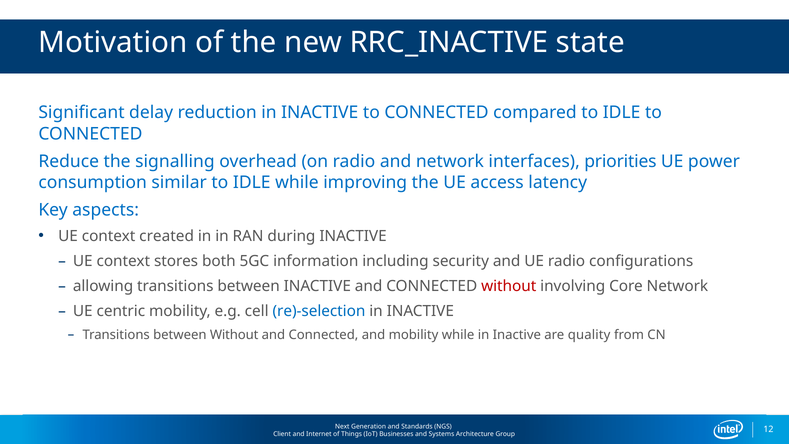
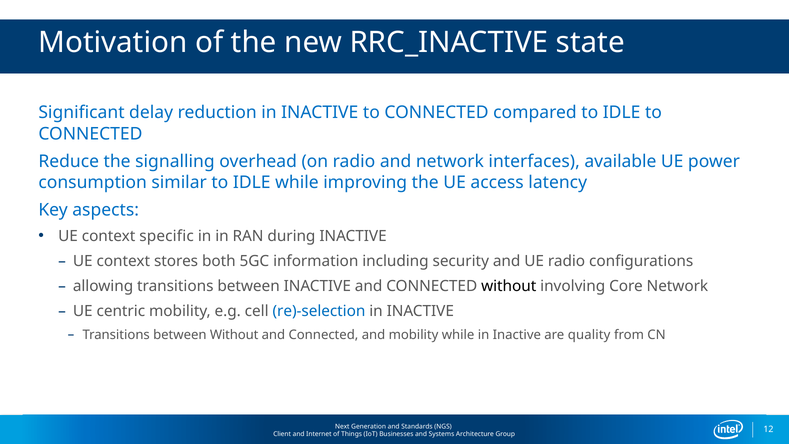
priorities: priorities -> available (620, 161)
created: created -> specific (167, 236)
without colour: red -> black (509, 286)
